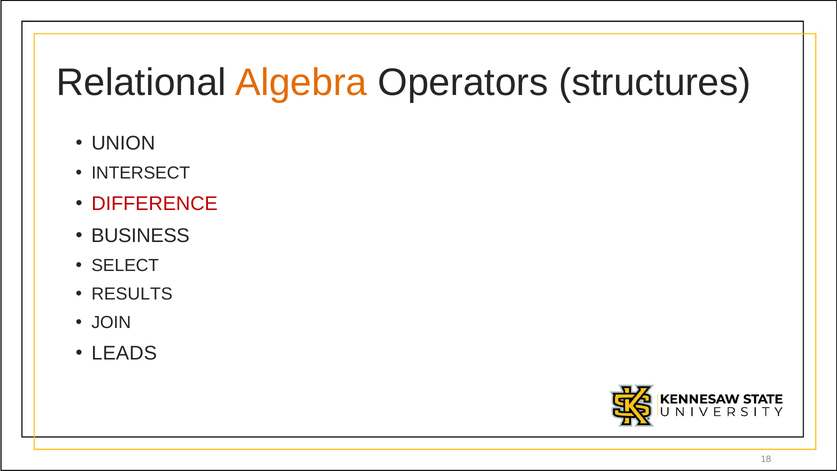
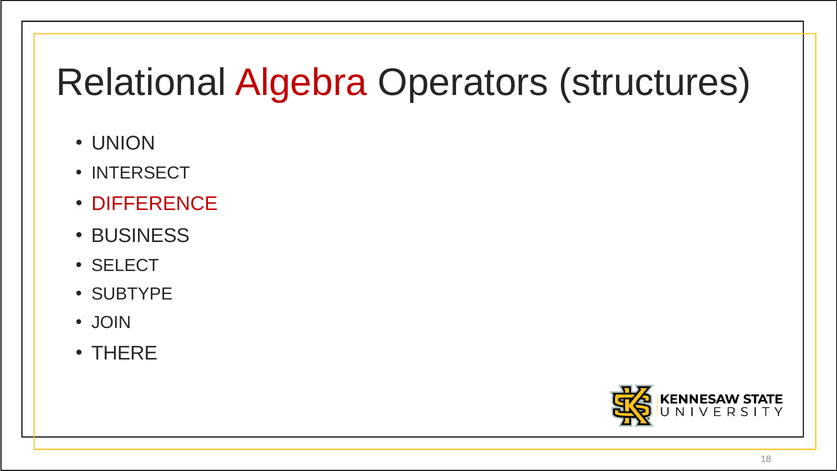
Algebra colour: orange -> red (301, 83)
RESULTS: RESULTS -> SUBTYPE (132, 294)
LEADS: LEADS -> THERE (124, 353)
